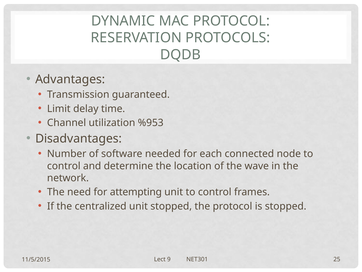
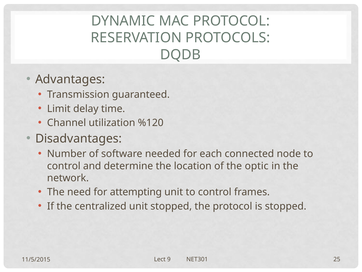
%953: %953 -> %120 (151, 123)
wave: wave -> optic (257, 166)
